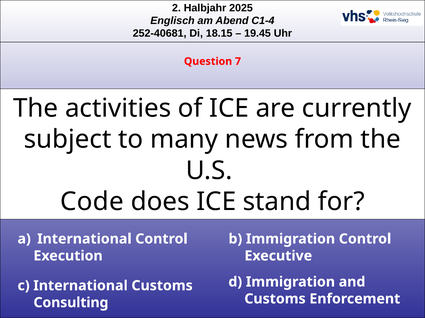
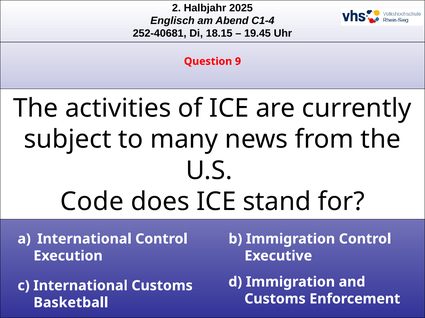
7: 7 -> 9 (238, 61)
Consulting: Consulting -> Basketball (71, 303)
